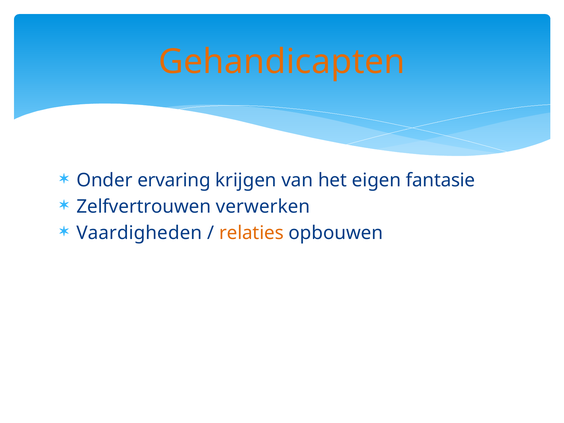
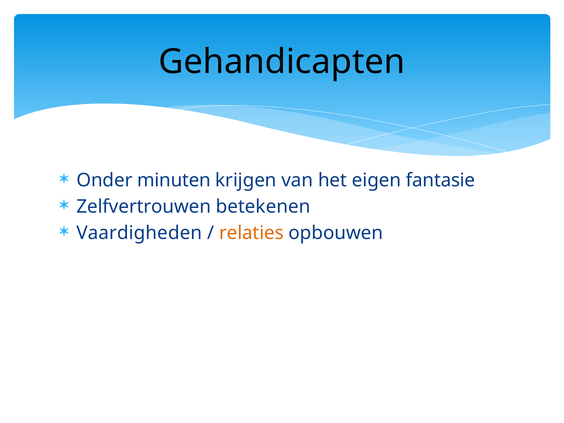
Gehandicapten colour: orange -> black (282, 62)
ervaring: ervaring -> minuten (174, 180)
verwerken: verwerken -> betekenen (263, 207)
